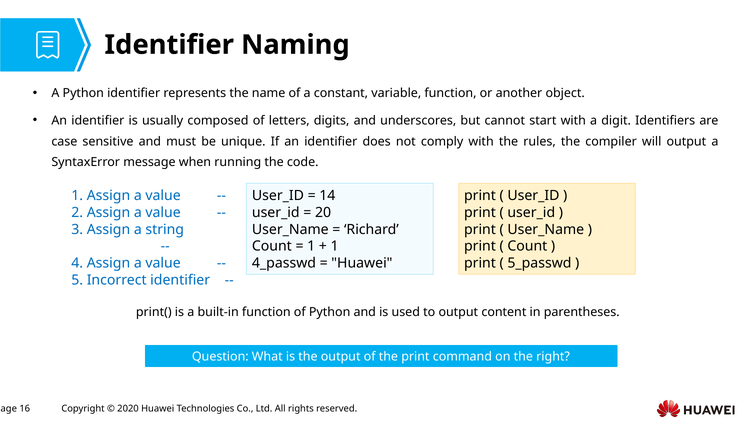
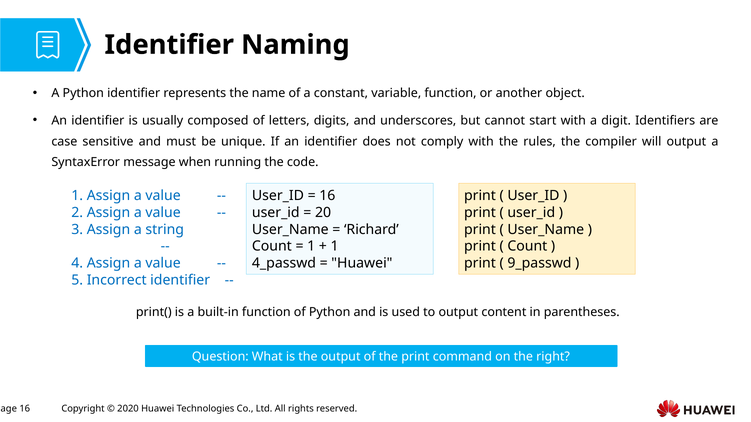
14: 14 -> 16 (327, 196)
5_passwd: 5_passwd -> 9_passwd (539, 263)
